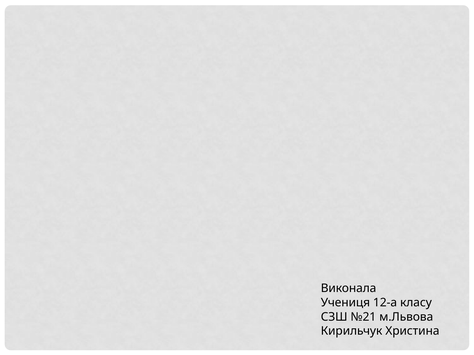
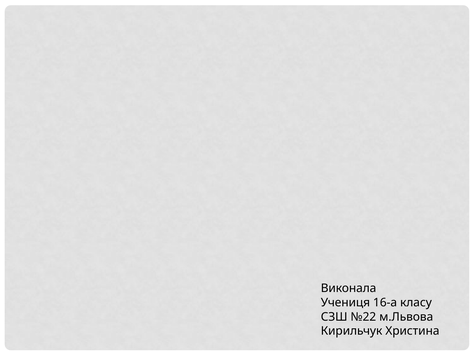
12-а: 12-а -> 16-а (385, 303)
№21: №21 -> №22 (363, 317)
